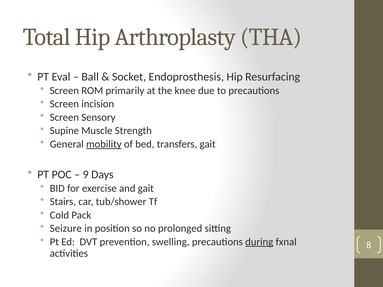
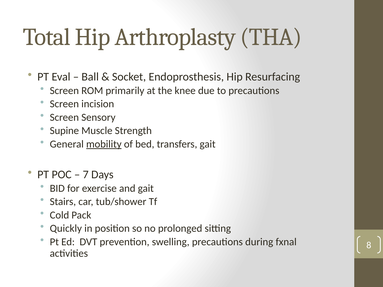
9: 9 -> 7 (86, 175)
Seizure: Seizure -> Quickly (66, 229)
during underline: present -> none (259, 242)
